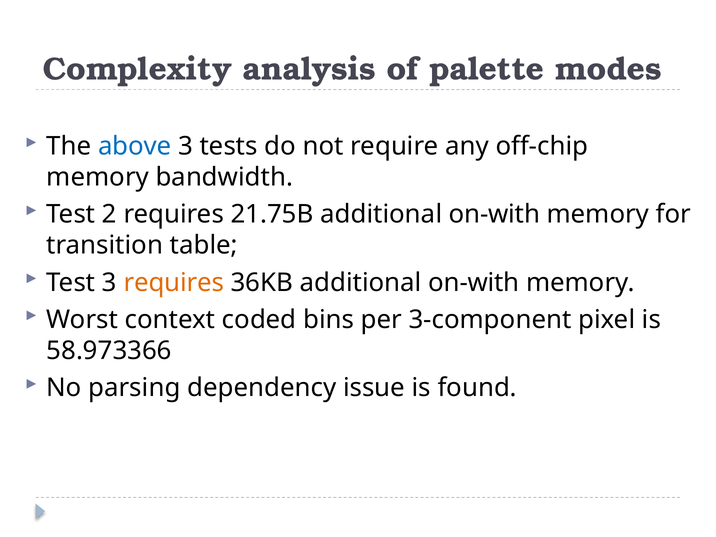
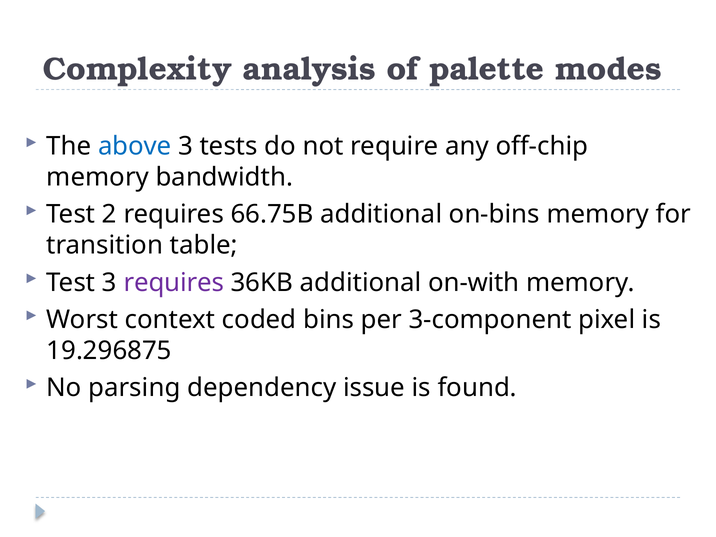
21.75B: 21.75B -> 66.75B (272, 214)
on-with: on-with -> on-bins (494, 214)
requires colour: orange -> purple (174, 283)
58.973366: 58.973366 -> 19.296875 (109, 351)
